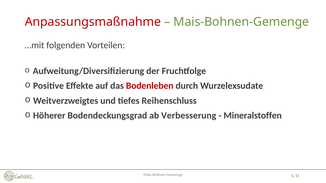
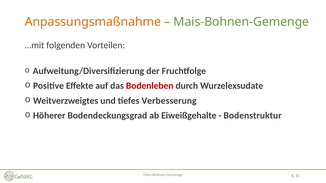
Anpassungsmaßnahme colour: red -> orange (93, 22)
Reihenschluss: Reihenschluss -> Verbesserung (169, 101)
Verbesserung: Verbesserung -> Eiweißgehalte (189, 116)
Mineralstoffen: Mineralstoffen -> Bodenstruktur (253, 116)
